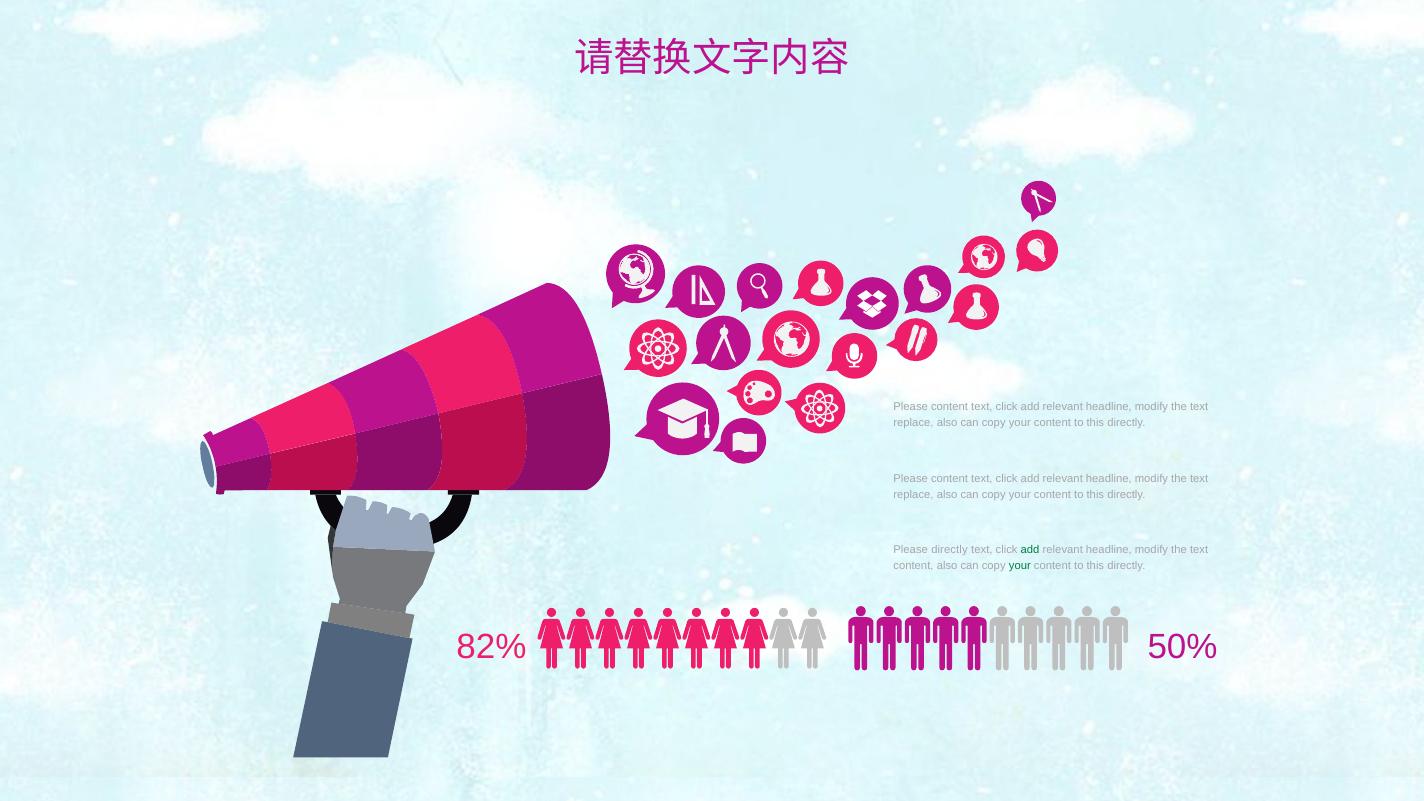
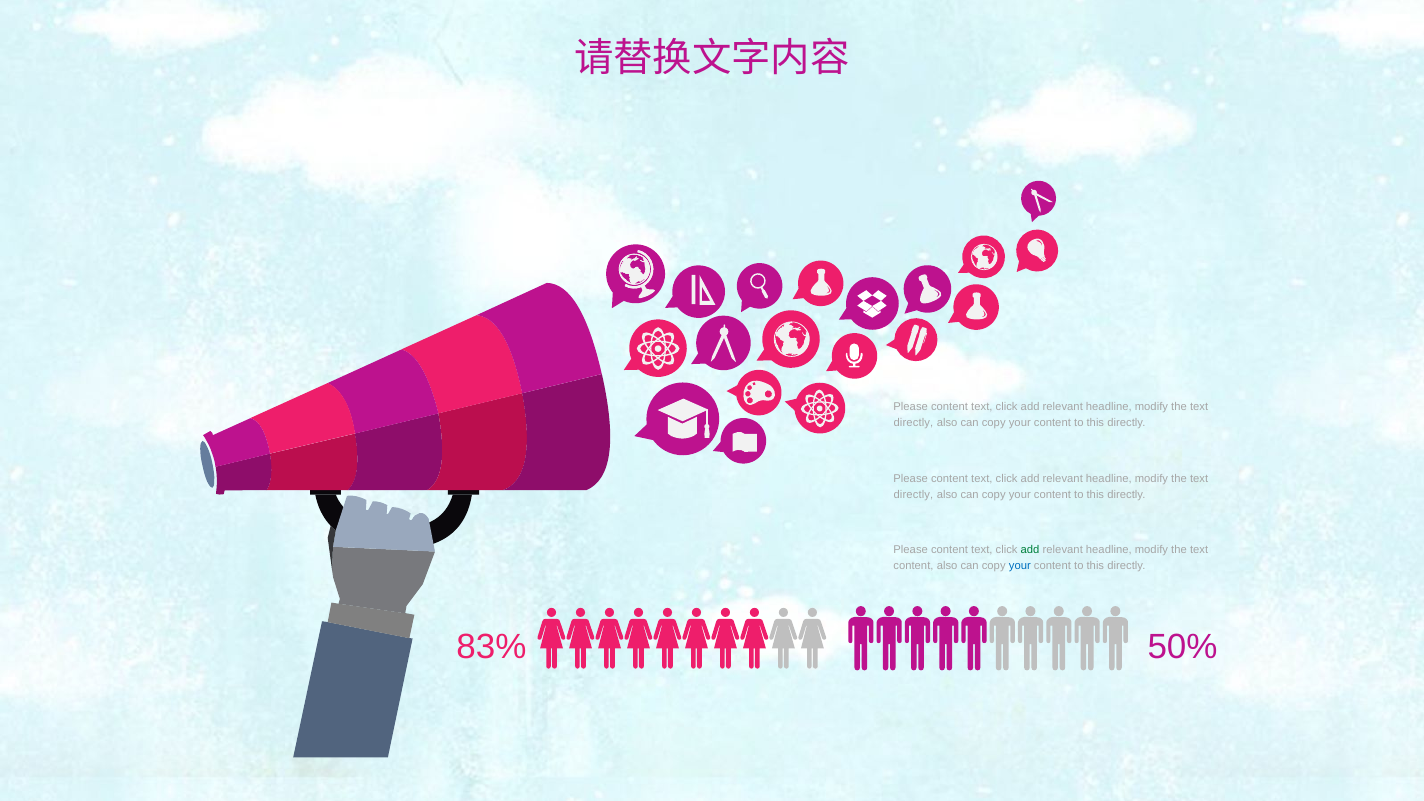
replace: replace -> directly (913, 423)
replace: replace -> directly (913, 495)
directly: directly -> content (950, 550)
your colour: green -> blue (1020, 566)
82%: 82% -> 83% (491, 647)
